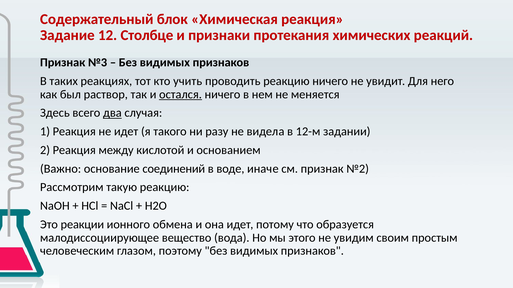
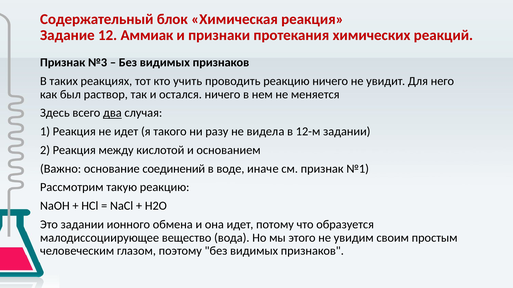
Столбце: Столбце -> Аммиак (147, 35)
остался underline: present -> none (181, 95)
№2: №2 -> №1 (358, 169)
Это реакции: реакции -> задании (82, 225)
